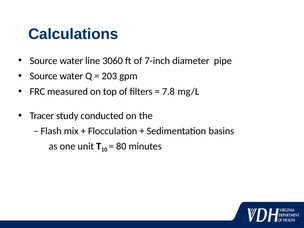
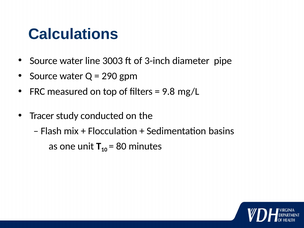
3060: 3060 -> 3003 (113, 61)
7-inch: 7-inch -> 3-inch (157, 61)
203: 203 -> 290 (109, 76)
7.8: 7.8 -> 9.8 (168, 92)
